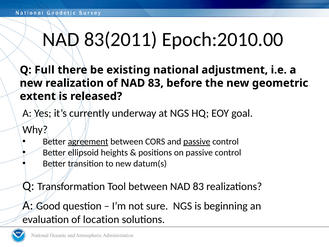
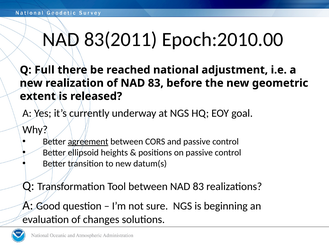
existing: existing -> reached (128, 70)
passive underline: present -> none (197, 142)
location: location -> changes (101, 219)
